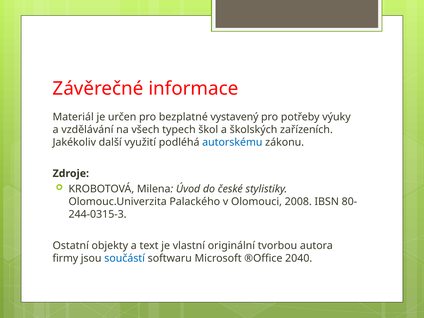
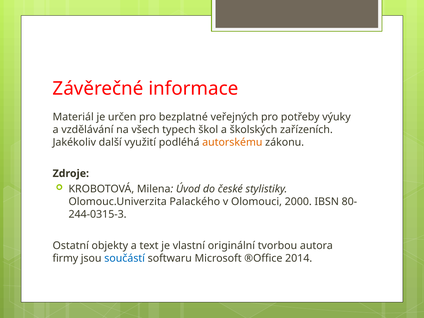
vystavený: vystavený -> veřejných (234, 117)
autorskému colour: blue -> orange (232, 142)
2008: 2008 -> 2000 (298, 202)
2040: 2040 -> 2014 (299, 258)
